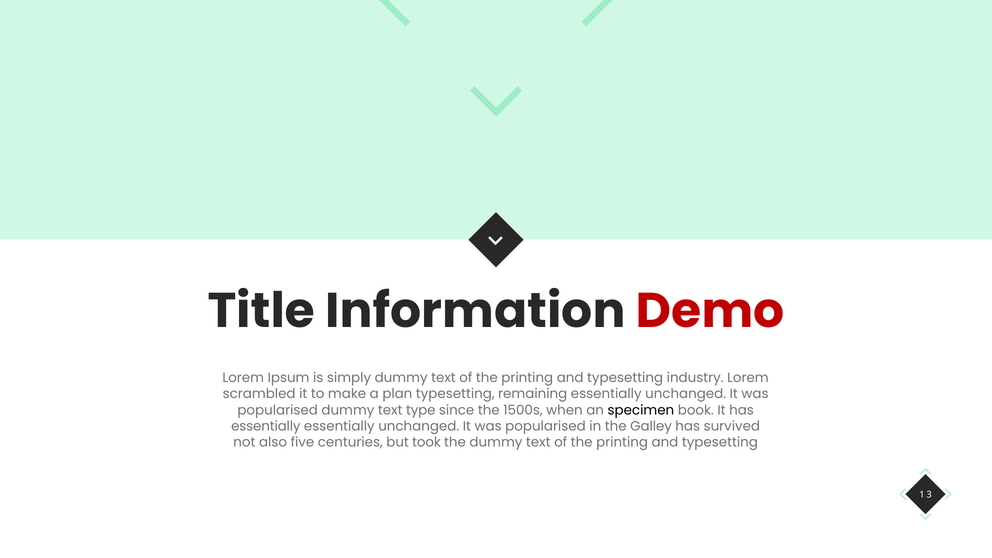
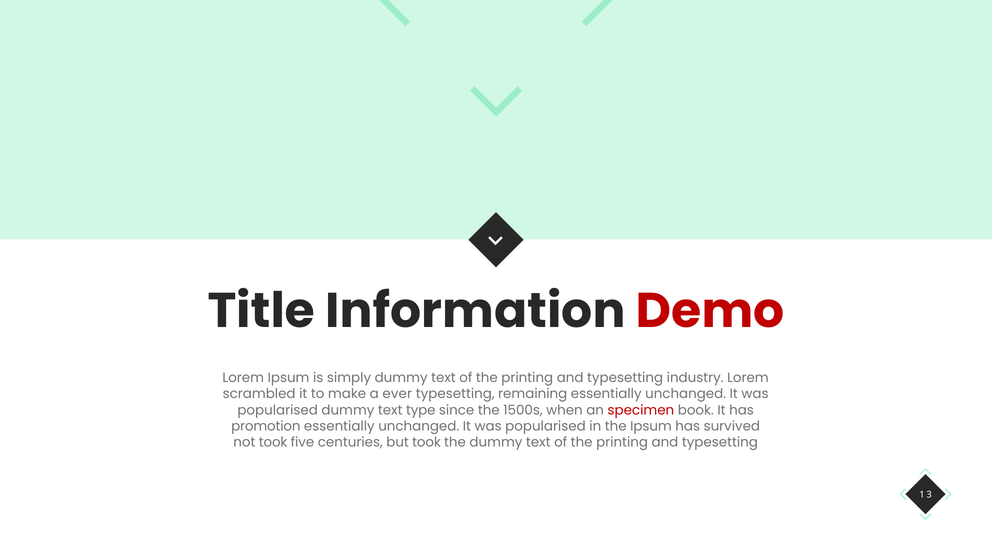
plan: plan -> ever (397, 394)
specimen colour: black -> red (641, 410)
essentially: essentially -> promotion (266, 426)
the Galley: Galley -> Ipsum (651, 426)
not also: also -> took (273, 442)
